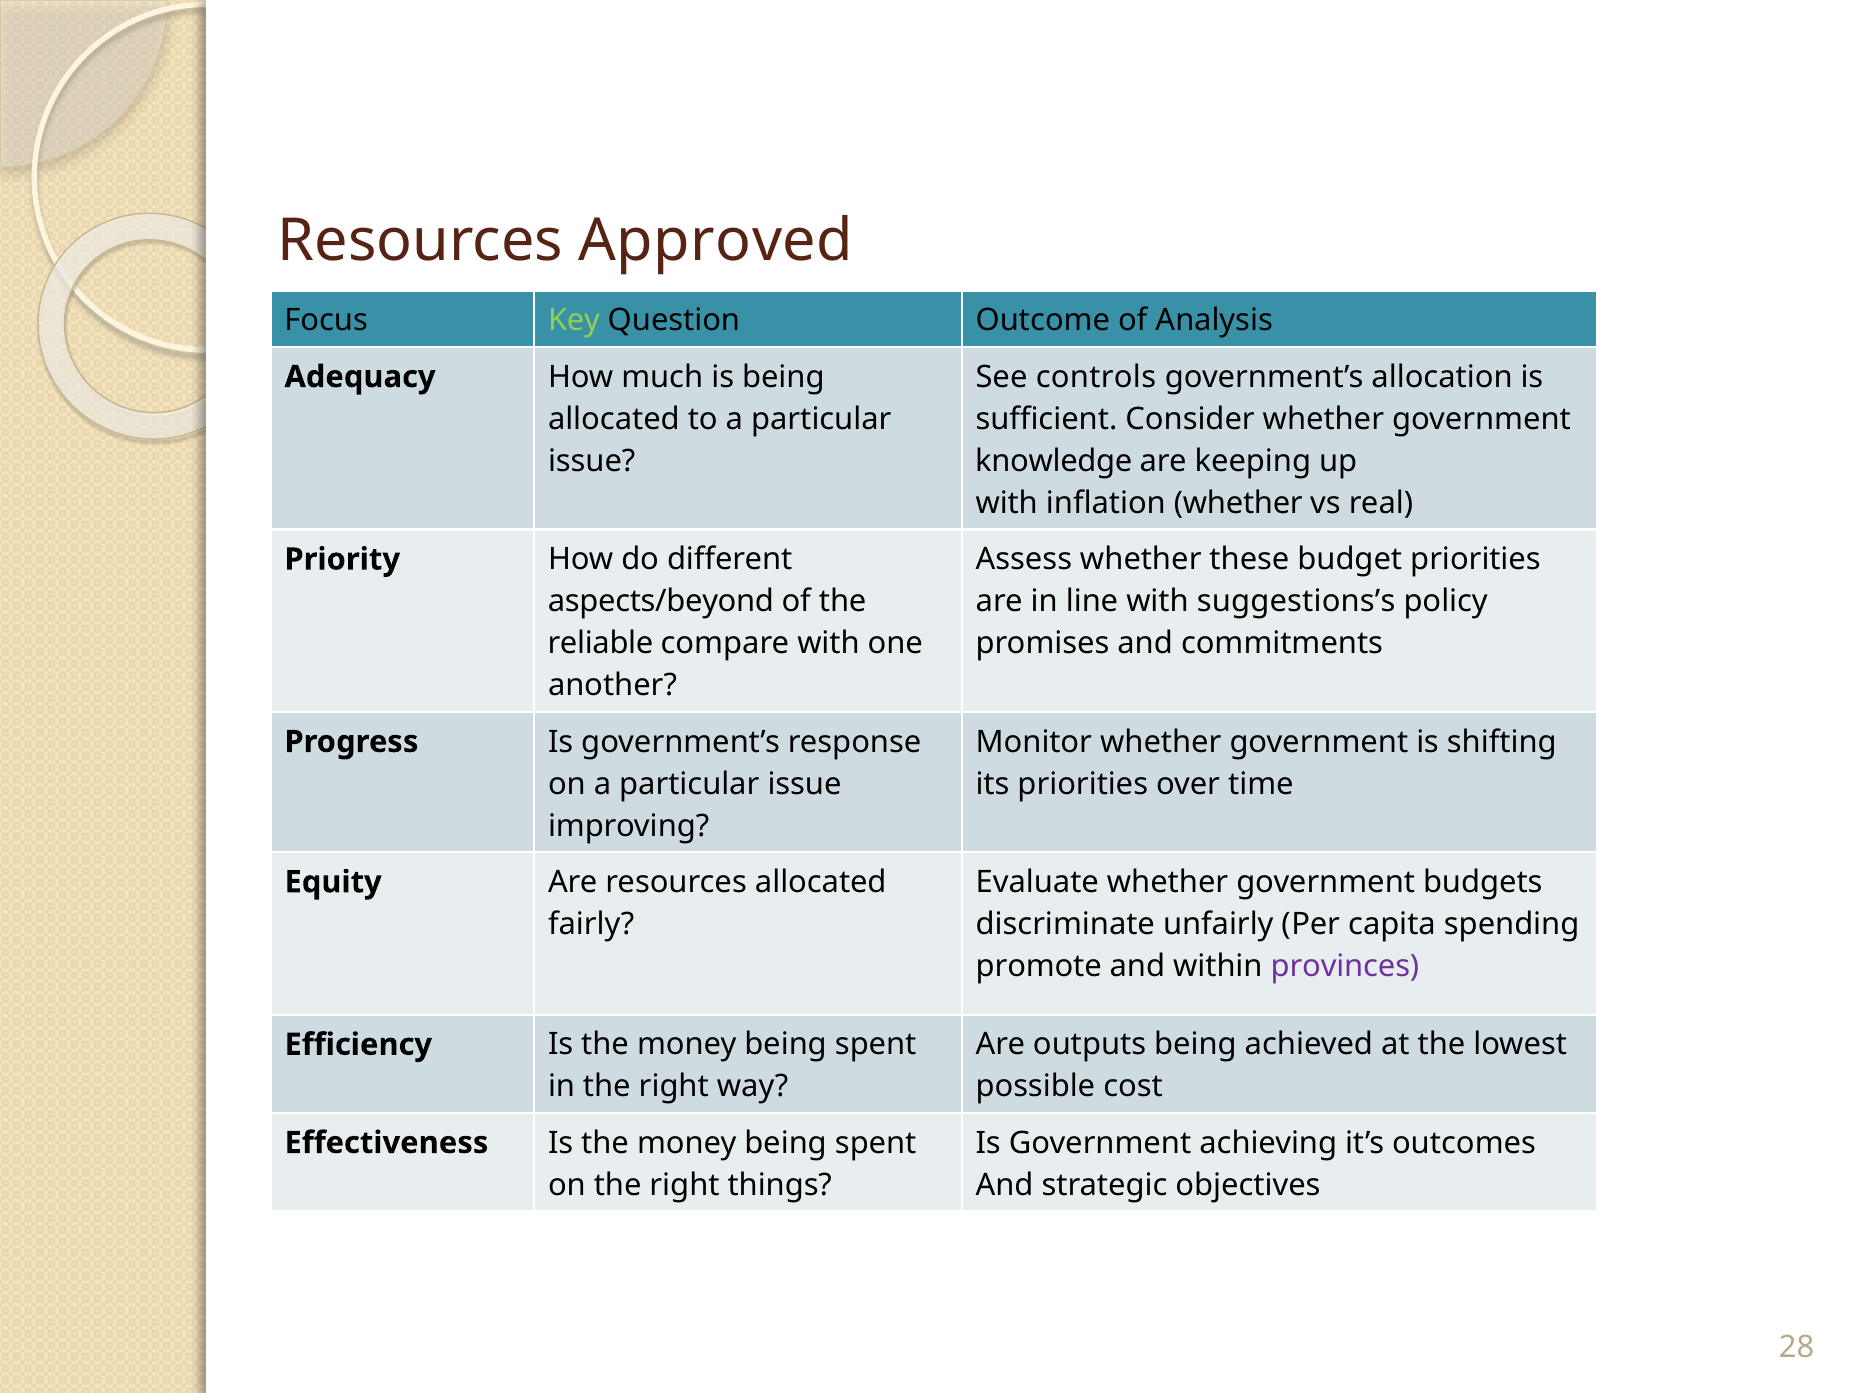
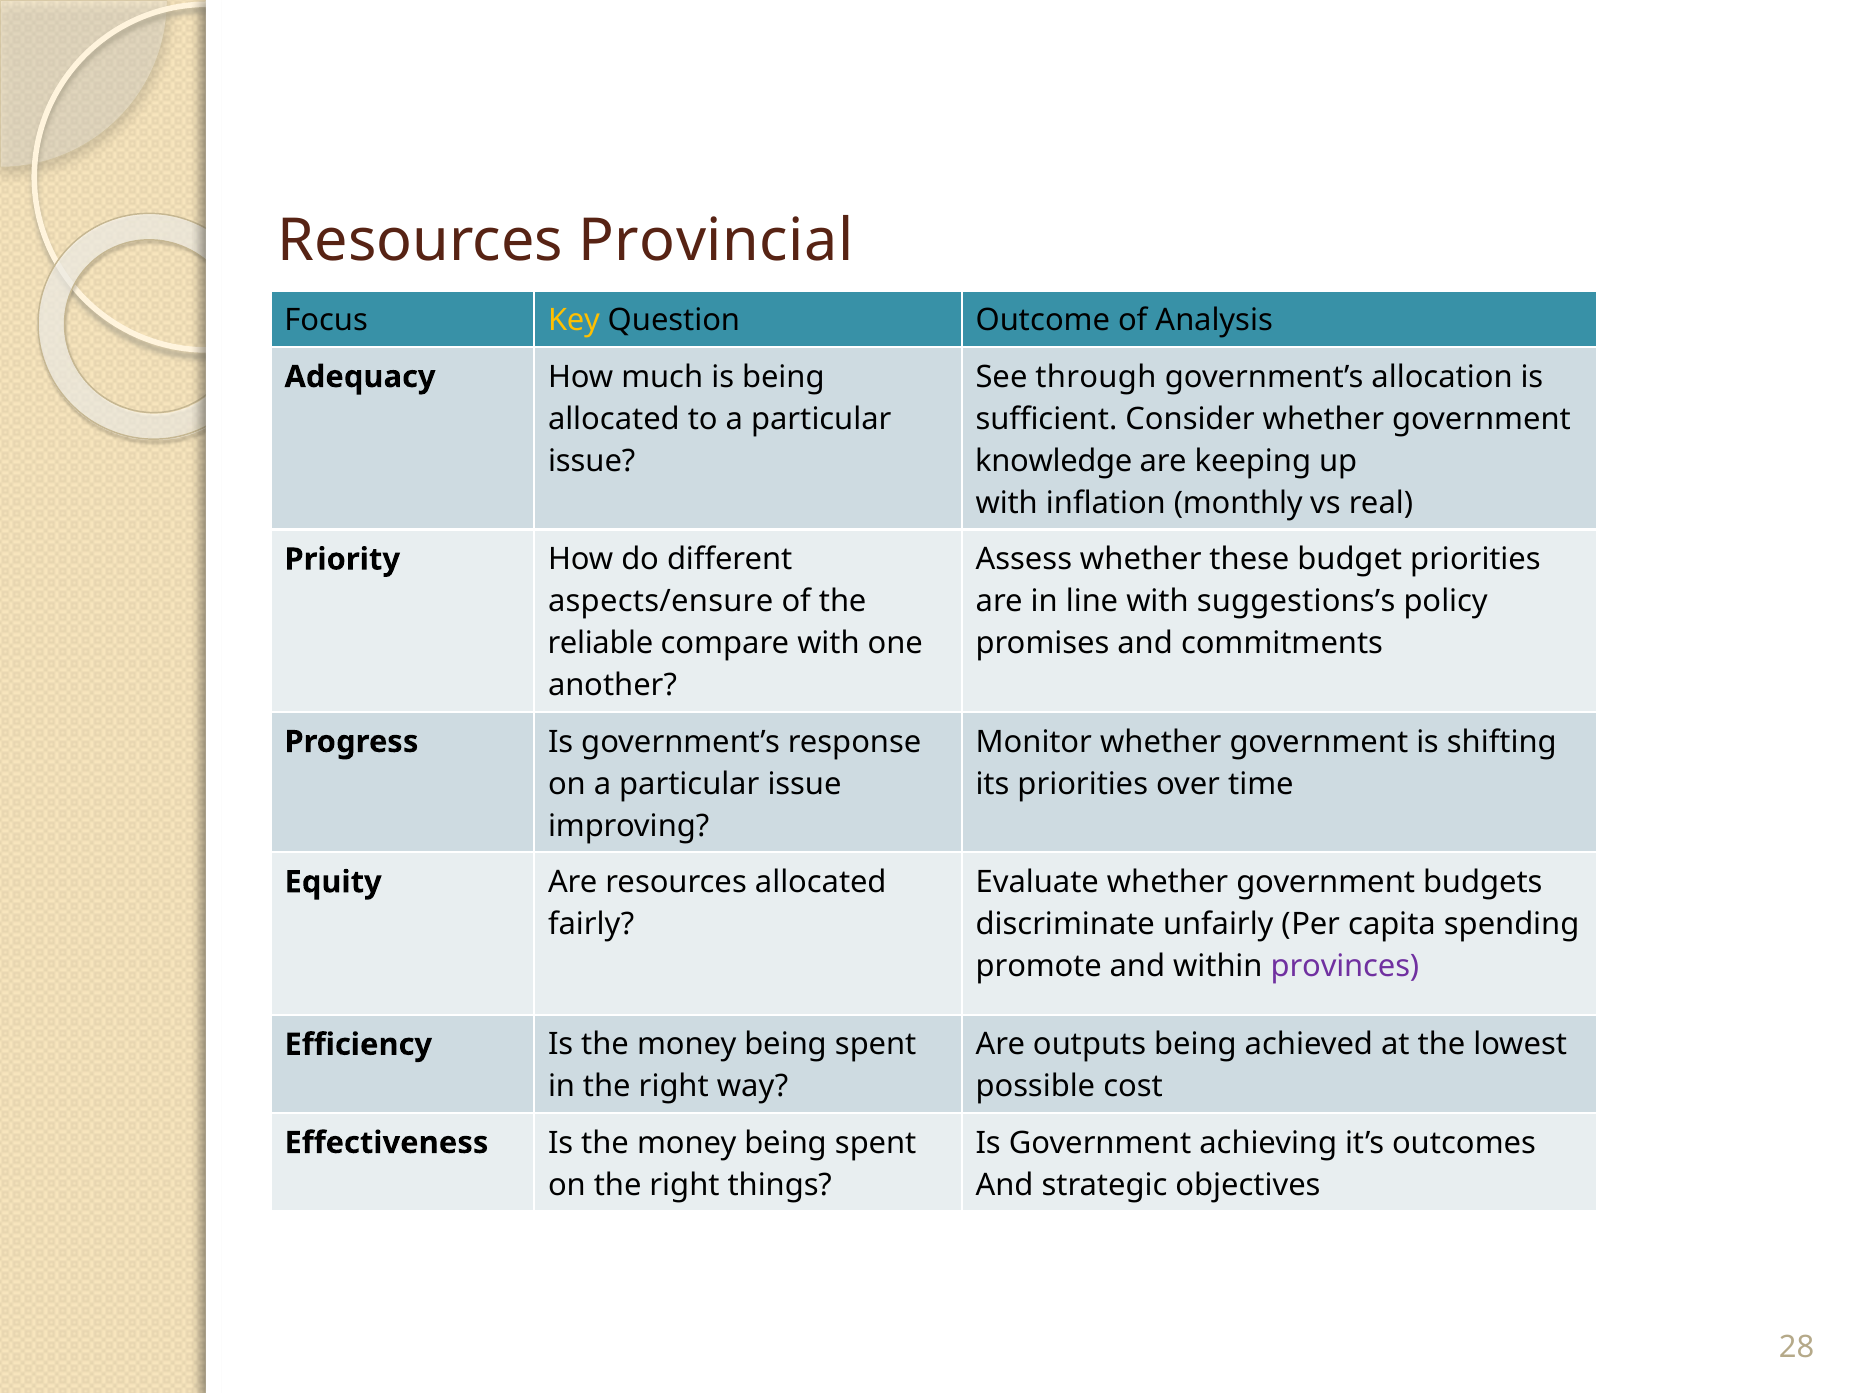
Approved: Approved -> Provincial (716, 241)
Key colour: light green -> yellow (574, 321)
controls: controls -> through (1096, 377)
inflation whether: whether -> monthly (1238, 503)
aspects/beyond: aspects/beyond -> aspects/ensure (661, 602)
